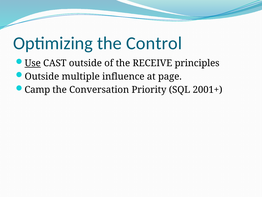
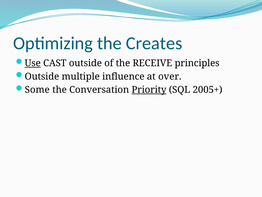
Control: Control -> Creates (154, 43)
page: page -> over (170, 76)
Camp: Camp -> Some (37, 90)
Priority underline: none -> present (149, 90)
2001+: 2001+ -> 2005+ (208, 90)
